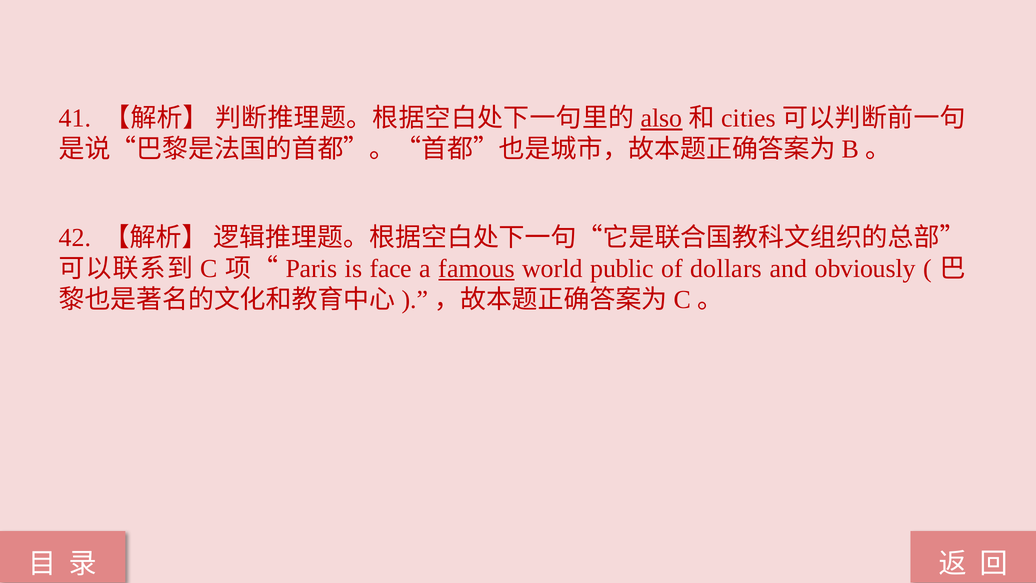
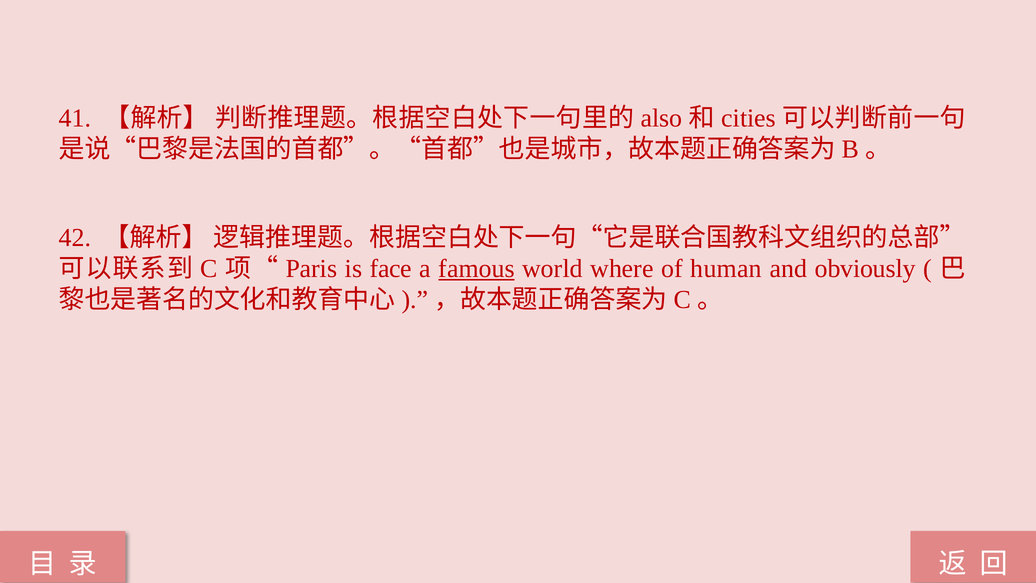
also underline: present -> none (662, 118)
public: public -> where (622, 268)
dollars: dollars -> human (726, 268)
